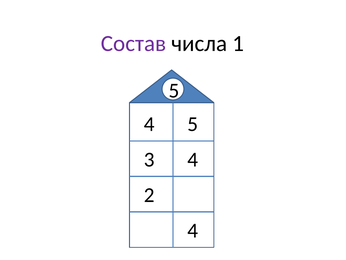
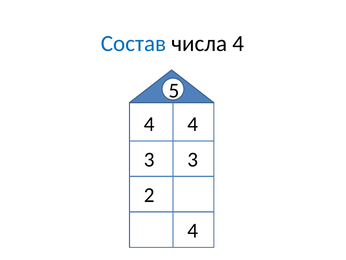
Состав colour: purple -> blue (134, 43)
числа 1: 1 -> 4 (238, 43)
4 5: 5 -> 4 (193, 124)
3 4: 4 -> 3 (193, 159)
